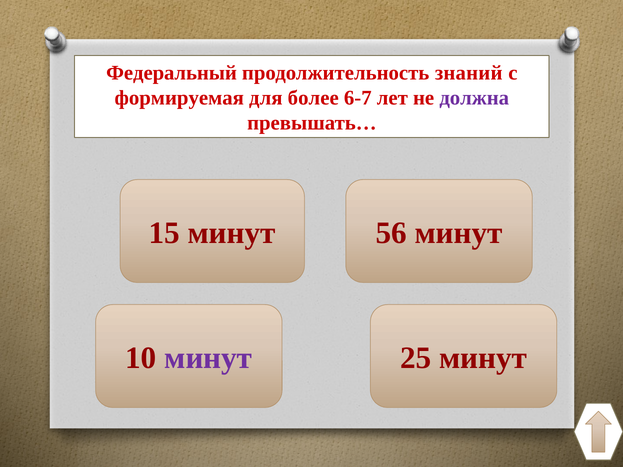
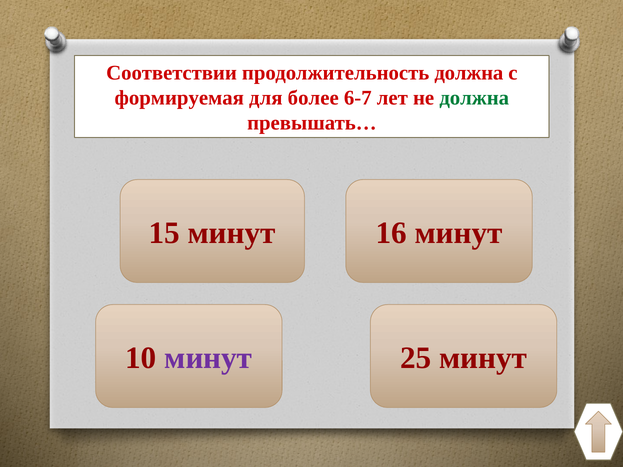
Федеральный: Федеральный -> Соответствии (172, 73)
продолжительность знаний: знаний -> должна (469, 73)
должна colour: purple -> green (474, 98)
56: 56 -> 16 (391, 233)
